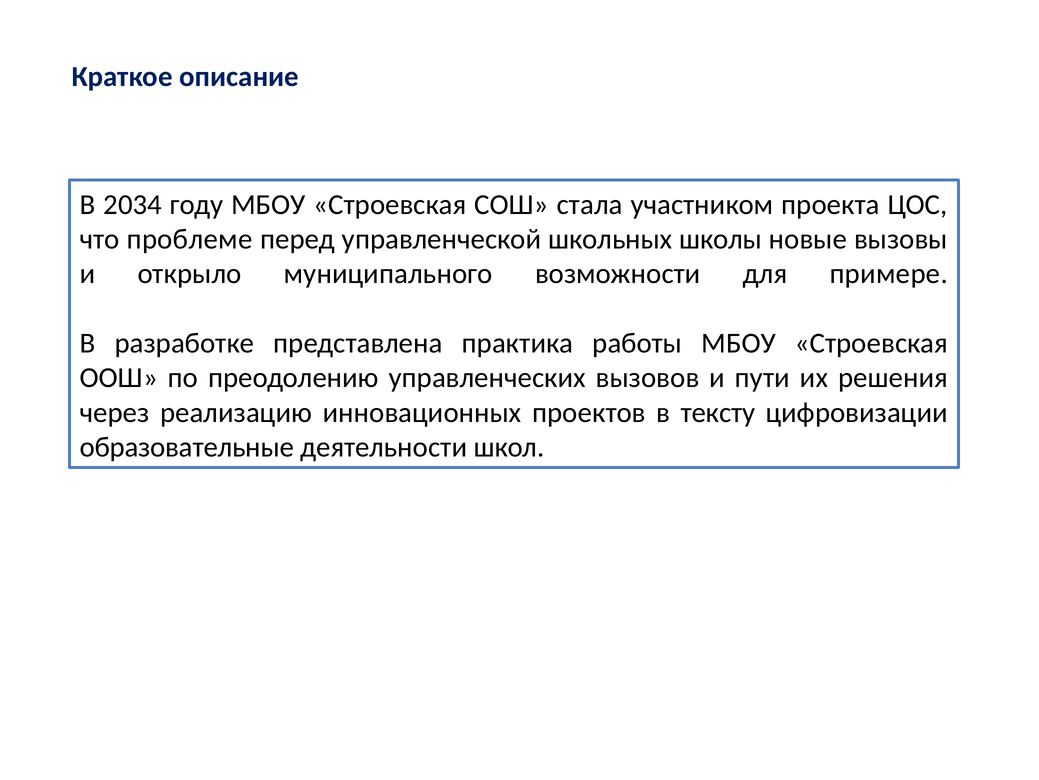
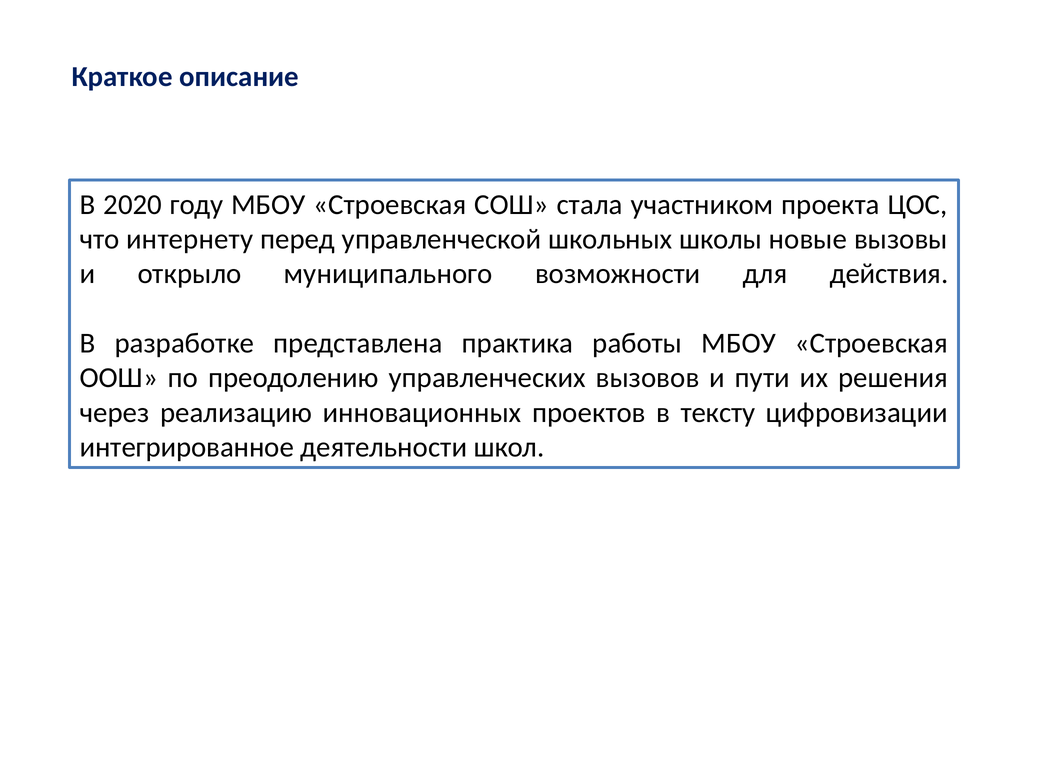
2034: 2034 -> 2020 (133, 204)
проблеме: проблеме -> интернету (190, 239)
примере: примере -> действия (889, 274)
образовательные: образовательные -> интегрированное (187, 447)
